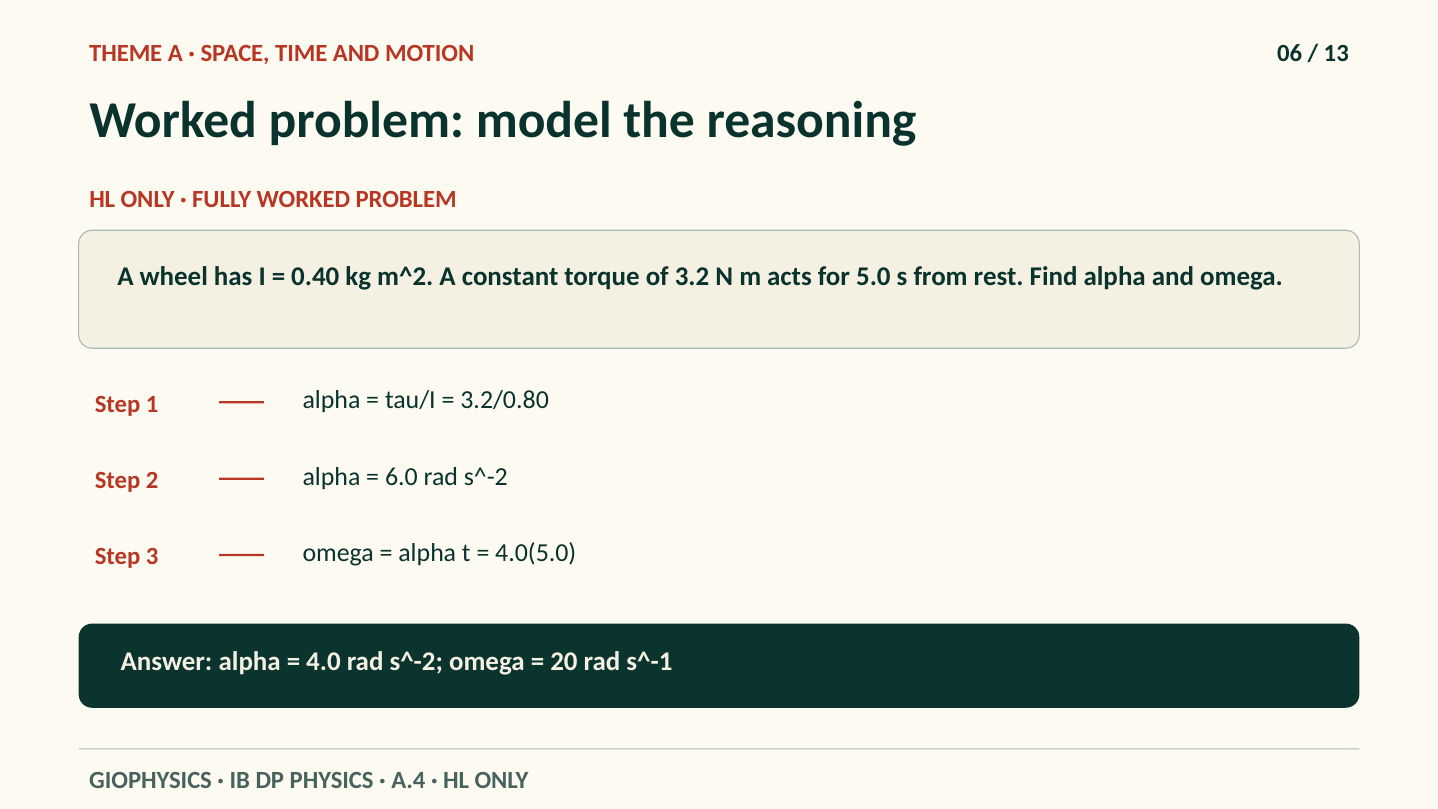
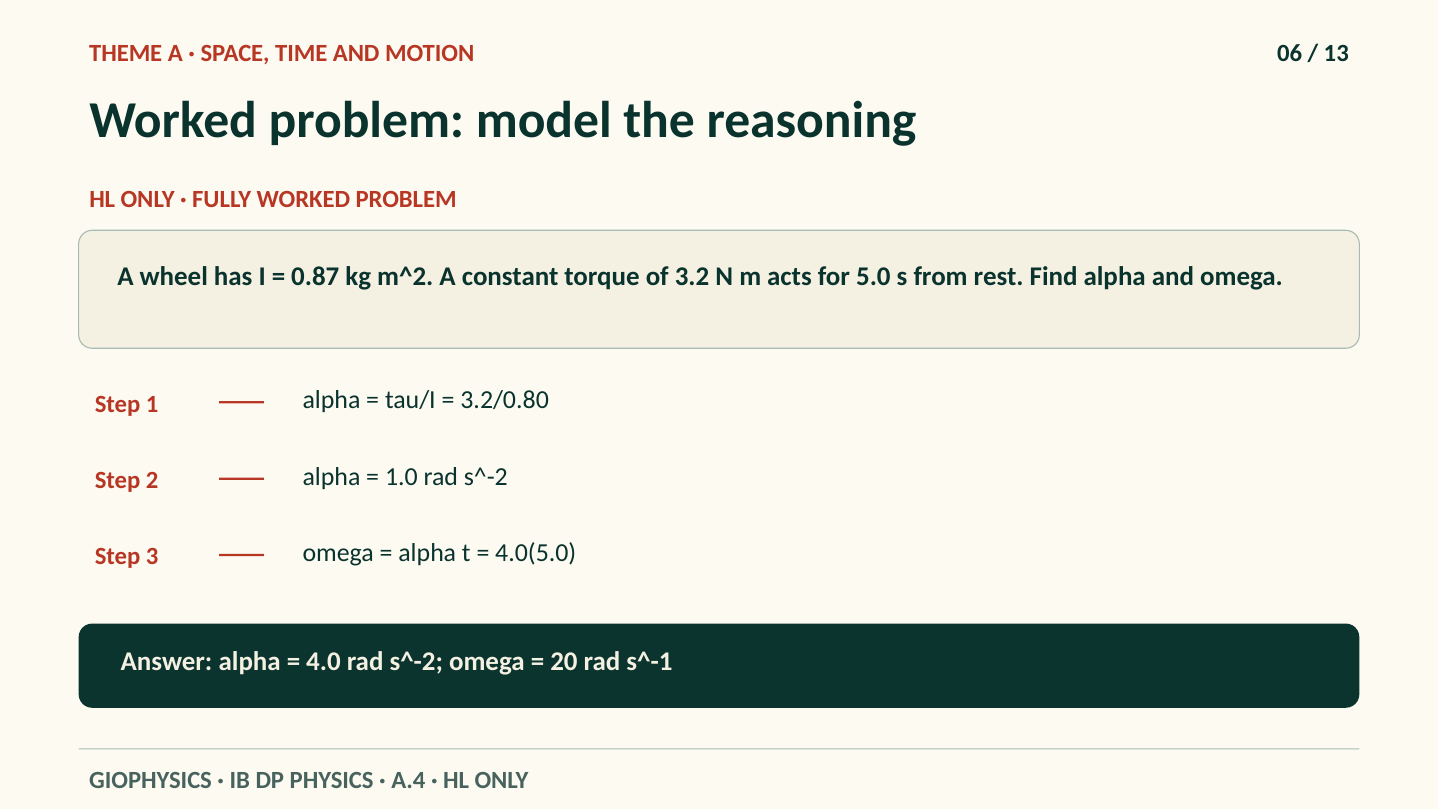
0.40: 0.40 -> 0.87 (315, 276)
6.0: 6.0 -> 1.0 (401, 476)
